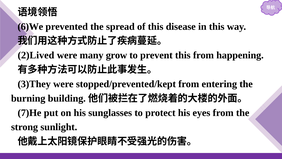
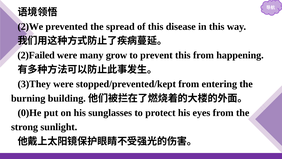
6)We: 6)We -> 2)We (30, 26)
2)Lived: 2)Lived -> 2)Failed (36, 55)
7)He: 7)He -> 0)He (29, 112)
